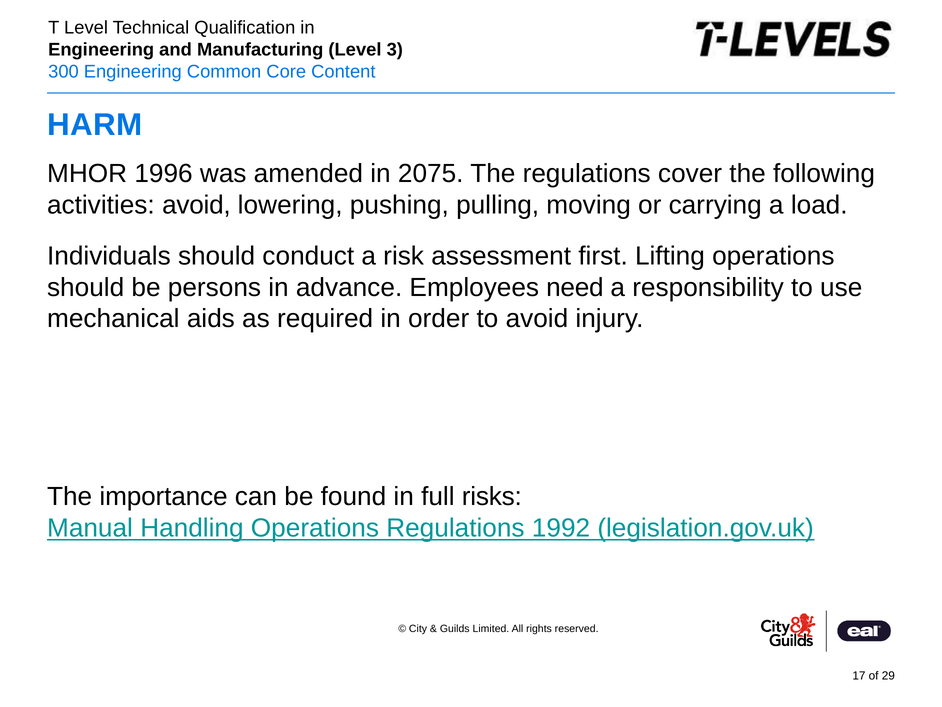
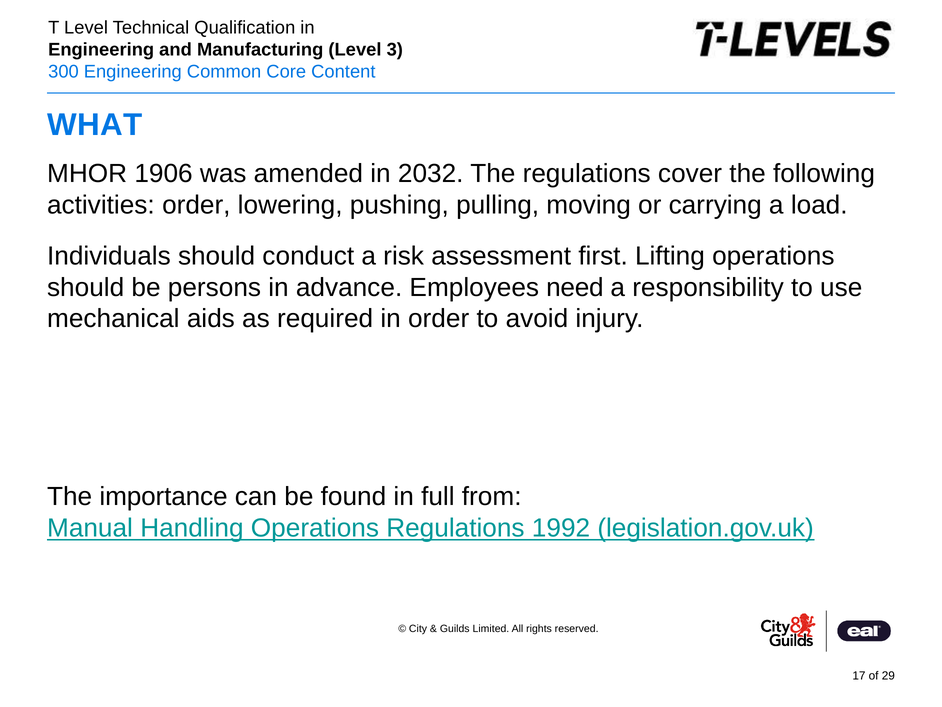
HARM: HARM -> WHAT (95, 125)
1996: 1996 -> 1906 (164, 173)
2075: 2075 -> 2032 (431, 173)
activities avoid: avoid -> order (196, 205)
risks: risks -> from (492, 496)
